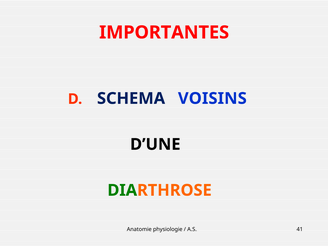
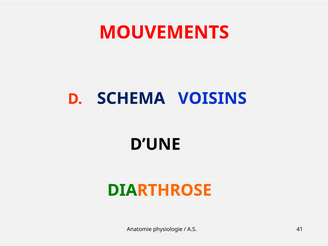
IMPORTANTES: IMPORTANTES -> MOUVEMENTS (164, 32)
